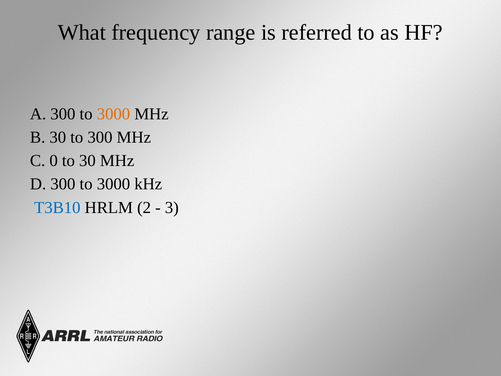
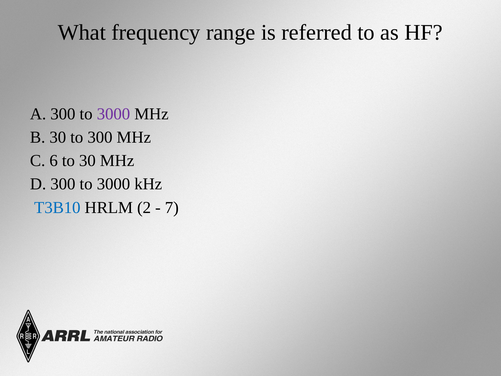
3000 colour: orange -> purple (113, 114)
0: 0 -> 6 (54, 161)
3: 3 -> 7 (172, 207)
